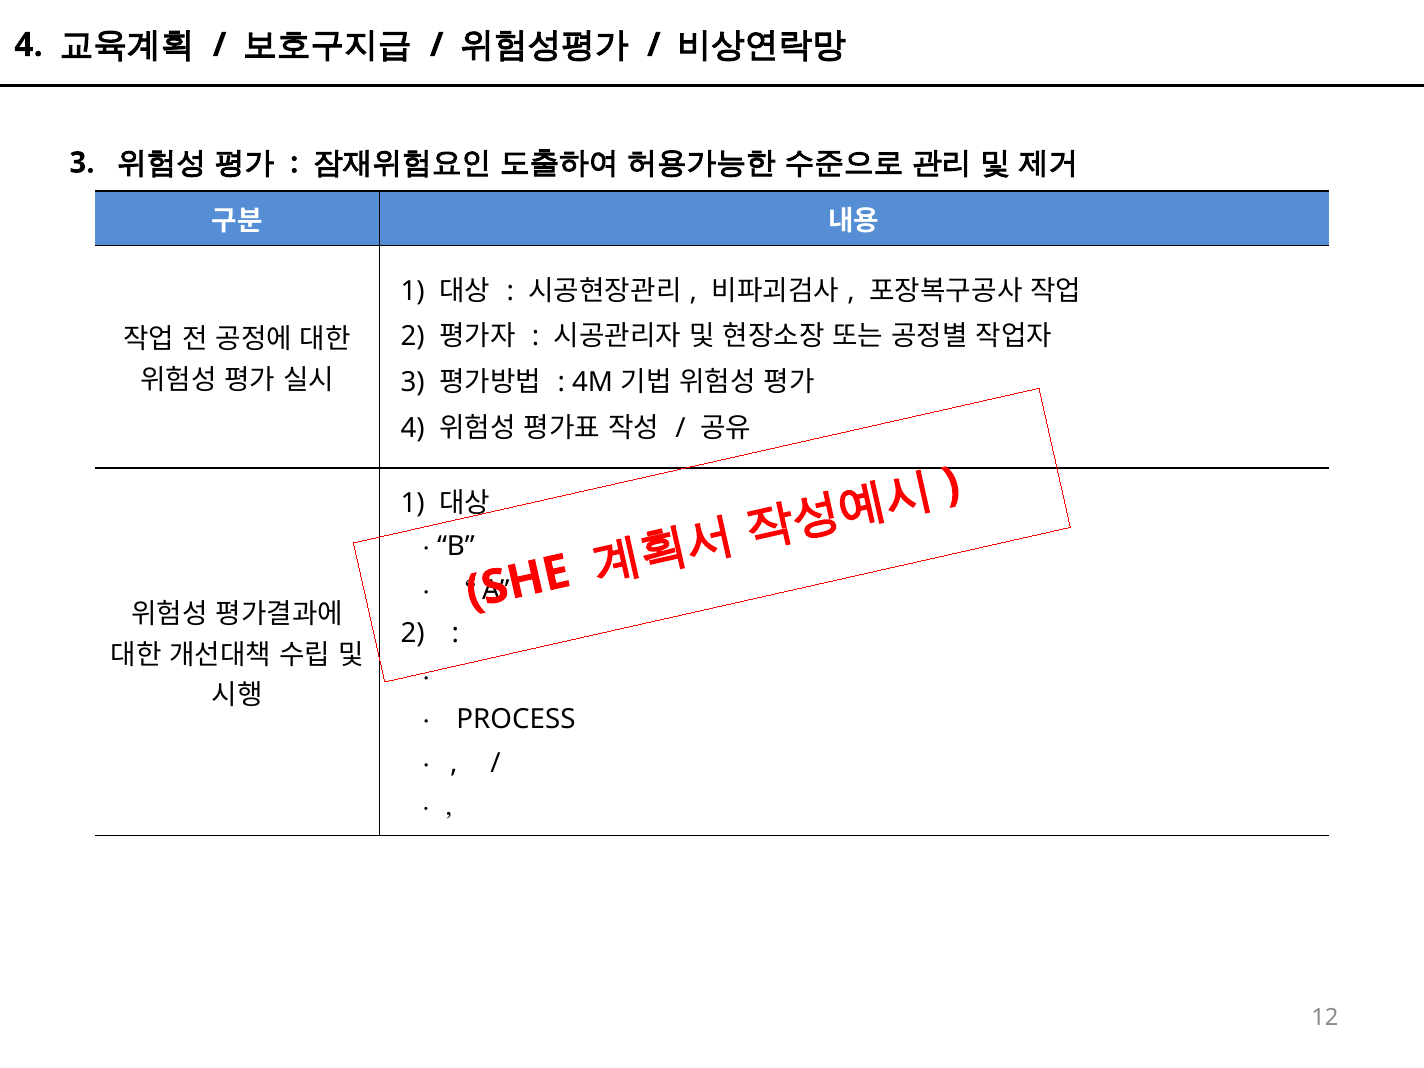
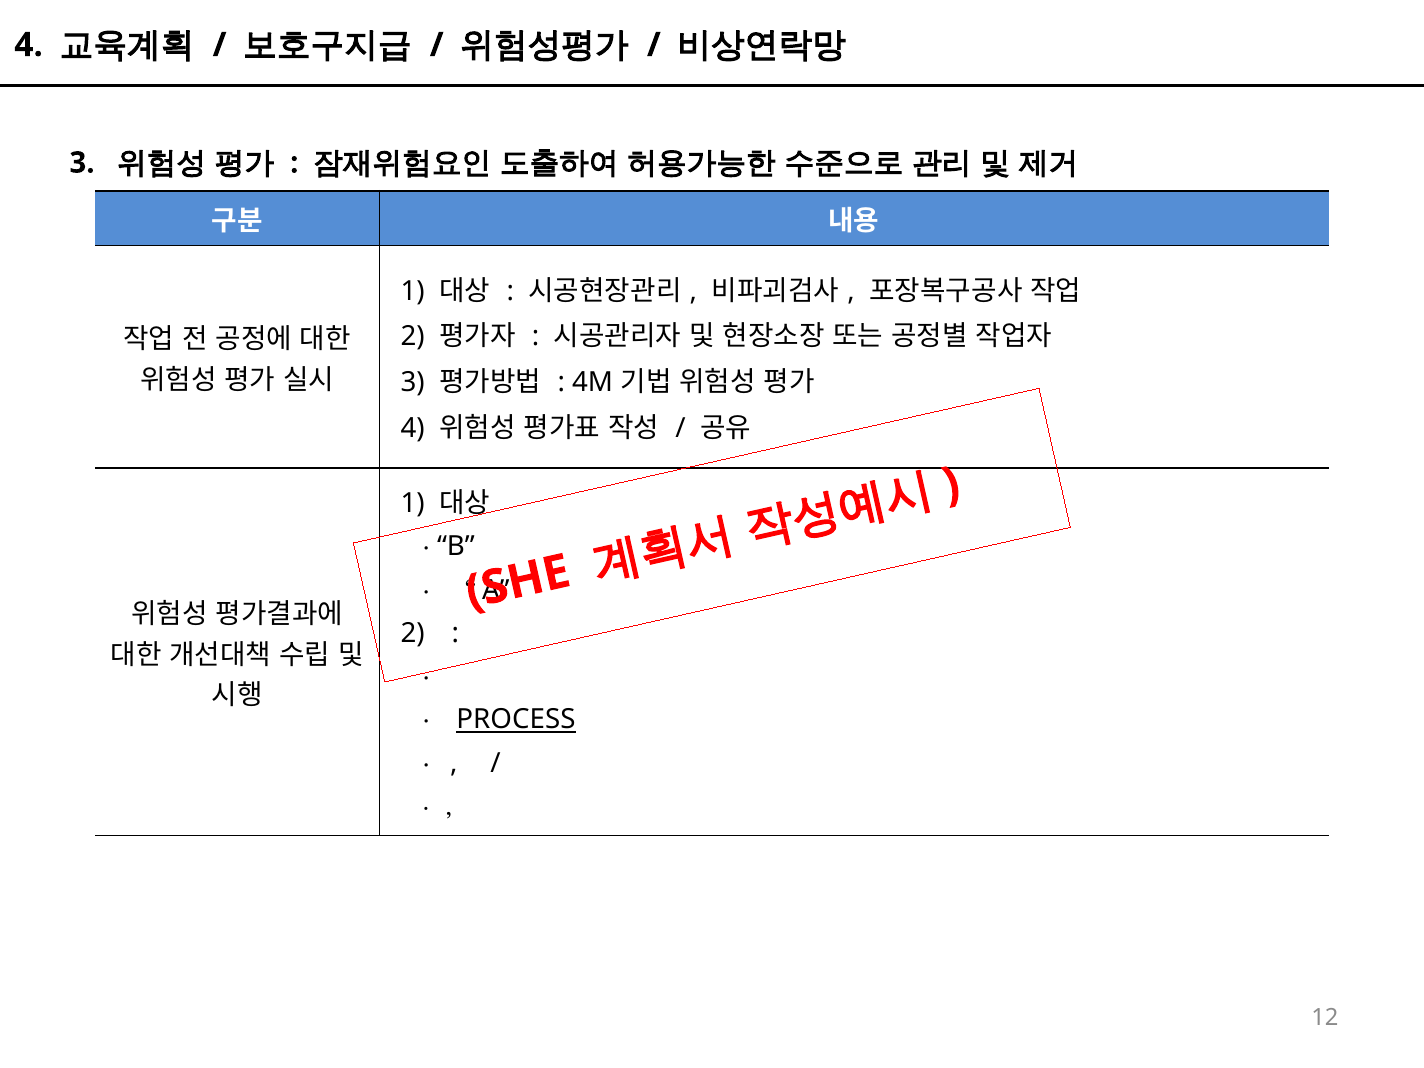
PROCESS underline: none -> present (516, 720)
